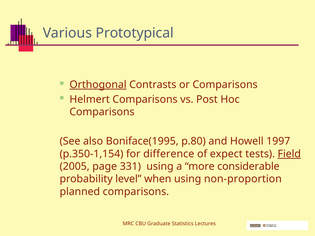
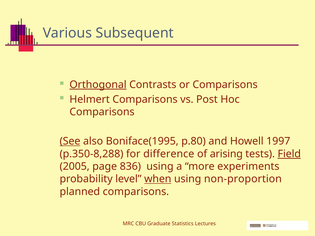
Prototypical: Prototypical -> Subsequent (135, 33)
See underline: none -> present (70, 141)
p.350-1,154: p.350-1,154 -> p.350-8,288 (92, 154)
expect: expect -> arising (226, 154)
331: 331 -> 836 (130, 167)
considerable: considerable -> experiments (248, 167)
when underline: none -> present (158, 179)
